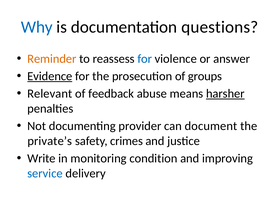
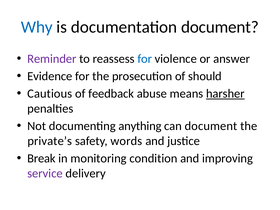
documentation questions: questions -> document (220, 27)
Reminder colour: orange -> purple (52, 59)
Evidence underline: present -> none (50, 76)
groups: groups -> should (205, 76)
Relevant: Relevant -> Cautious (50, 94)
provider: provider -> anything (140, 126)
crimes: crimes -> words (126, 141)
Write: Write -> Break (41, 158)
service colour: blue -> purple (45, 173)
